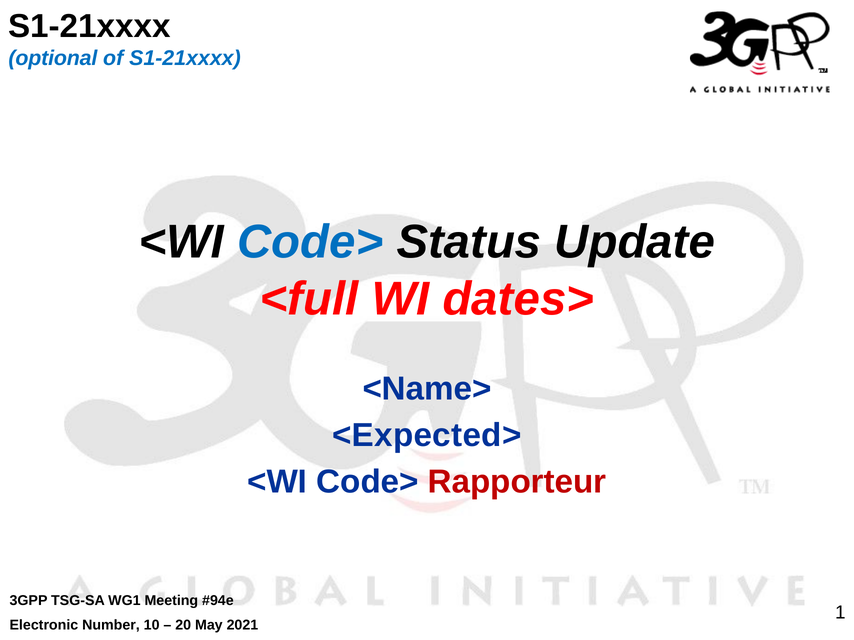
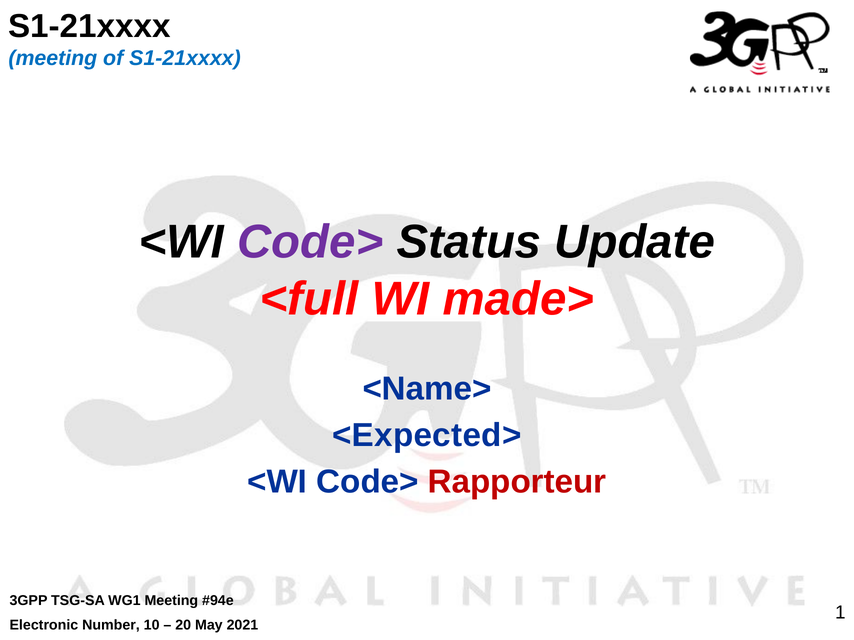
optional: optional -> meeting (53, 58)
Code> colour: blue -> purple (310, 242)
dates>: dates> -> made> (518, 299)
